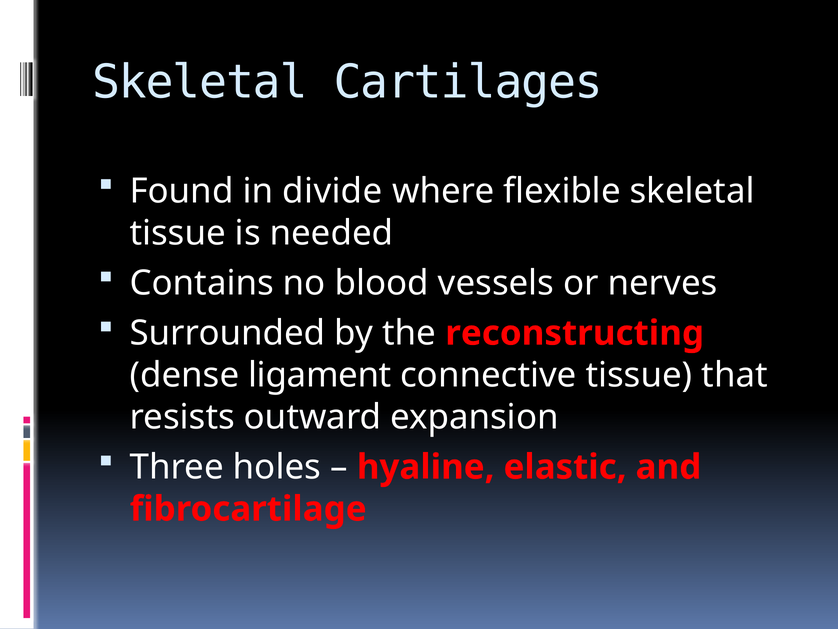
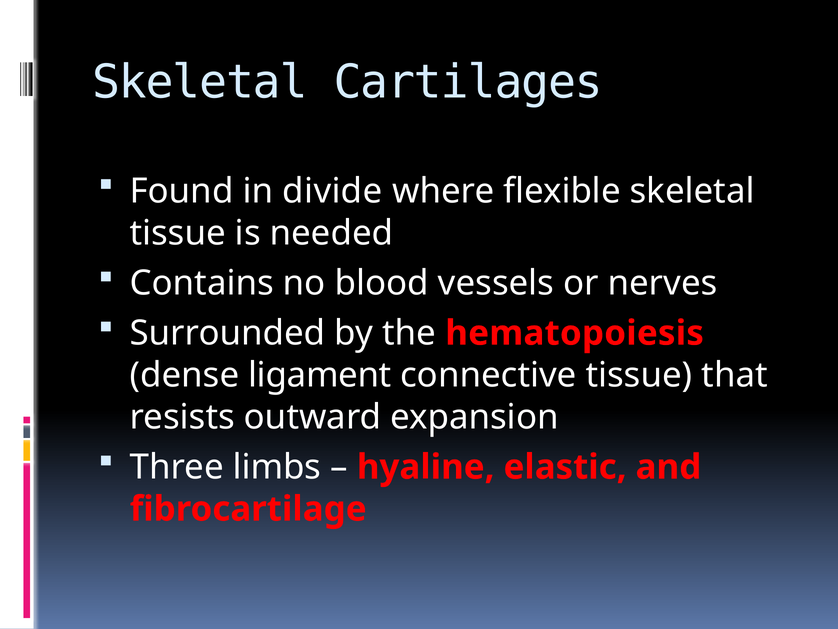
reconstructing: reconstructing -> hematopoiesis (575, 333)
holes: holes -> limbs (277, 467)
